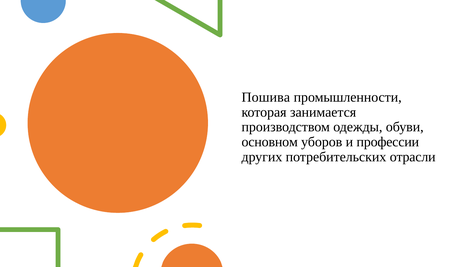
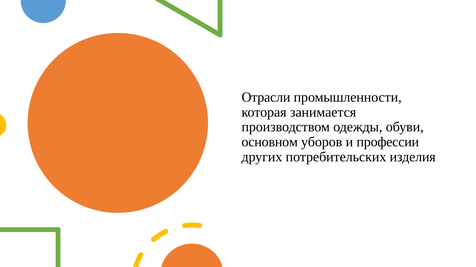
Пошива: Пошива -> Отрасли (266, 97)
отрасли: отрасли -> изделия (413, 157)
